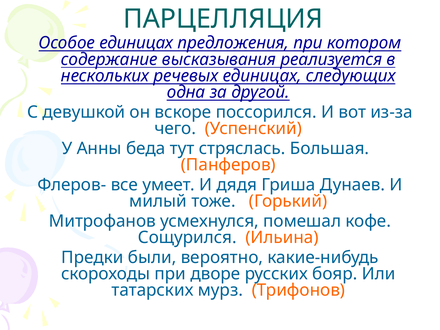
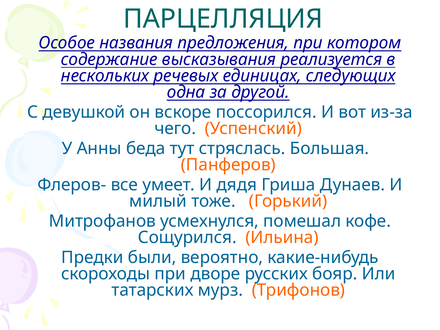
Особое единицах: единицах -> названия (136, 43)
